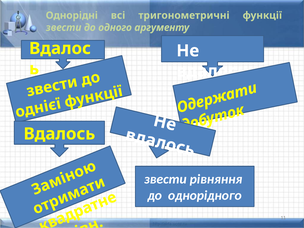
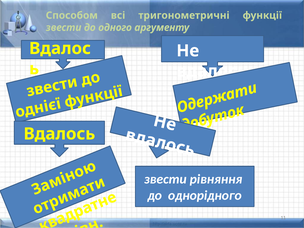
Однорідні: Однорідні -> Способом (72, 15)
